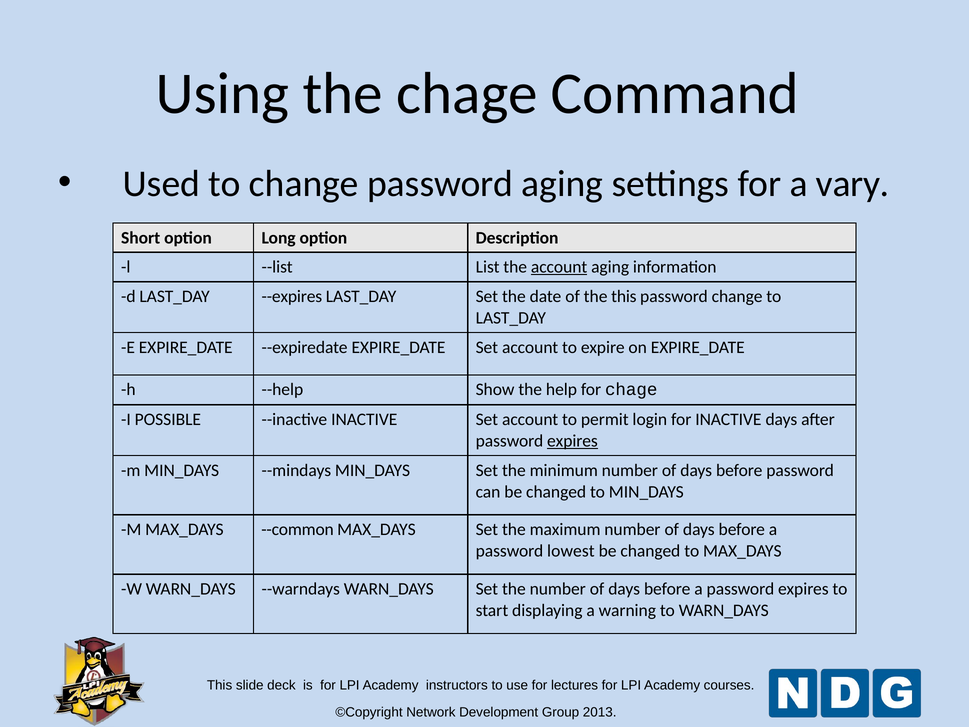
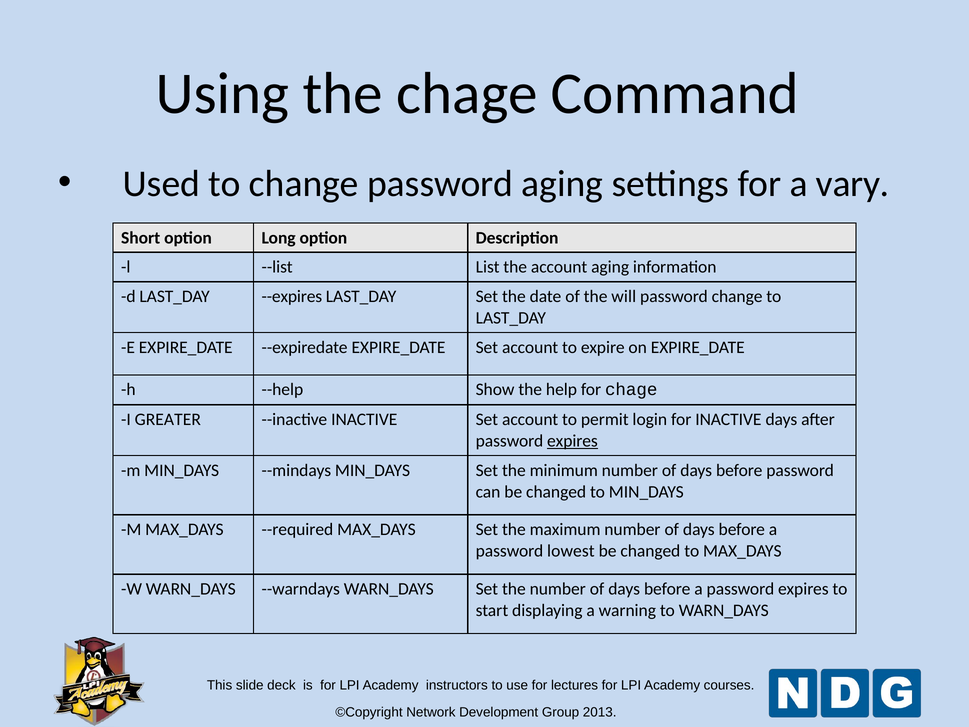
account underline: present -> none (559, 267)
the this: this -> will (624, 296)
POSSIBLE: POSSIBLE -> GREATER (168, 419)
--common: --common -> --required (297, 529)
